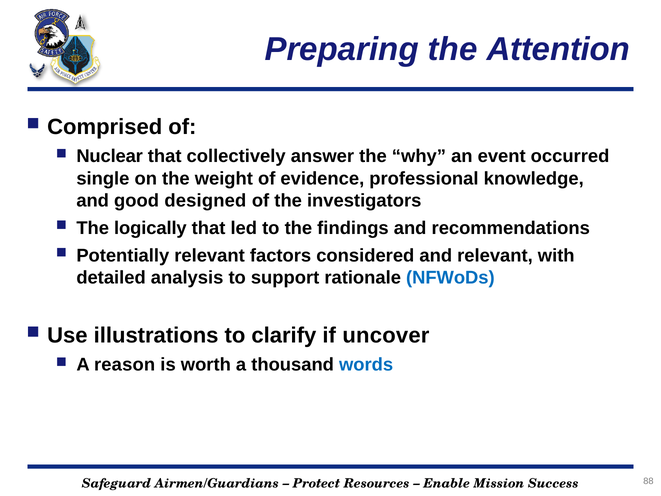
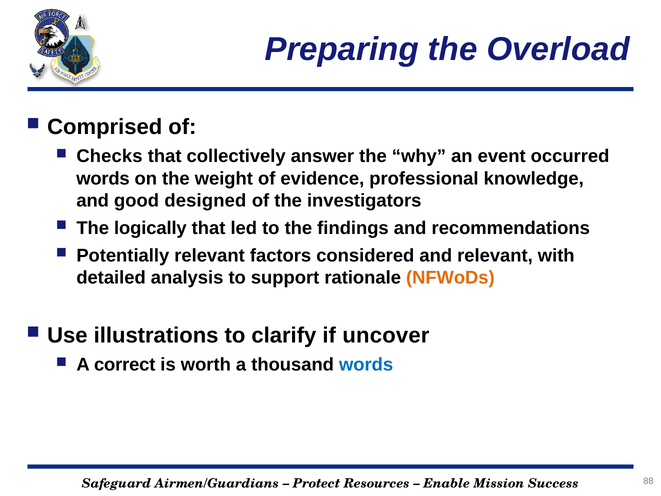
Attention: Attention -> Overload (558, 49)
Nuclear: Nuclear -> Checks (109, 156)
single: single -> words (103, 178)
NFWoDs colour: blue -> orange (450, 278)
reason: reason -> correct (125, 365)
